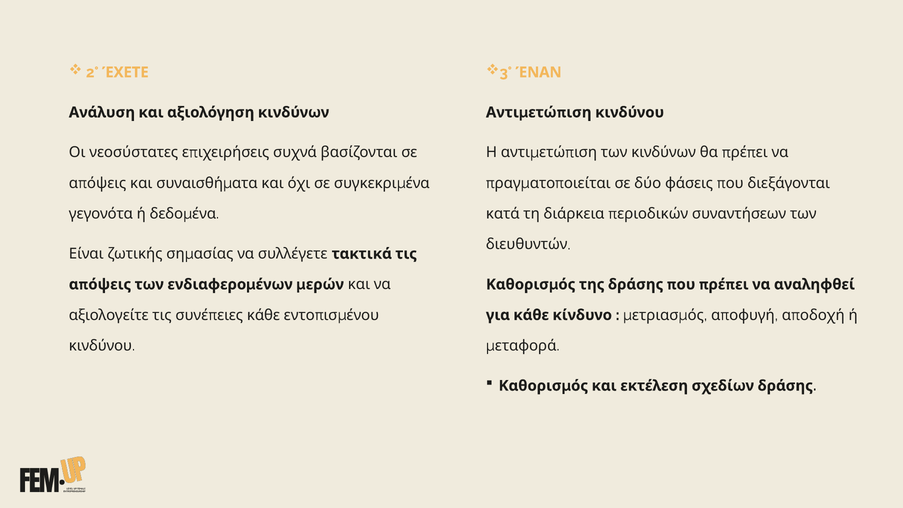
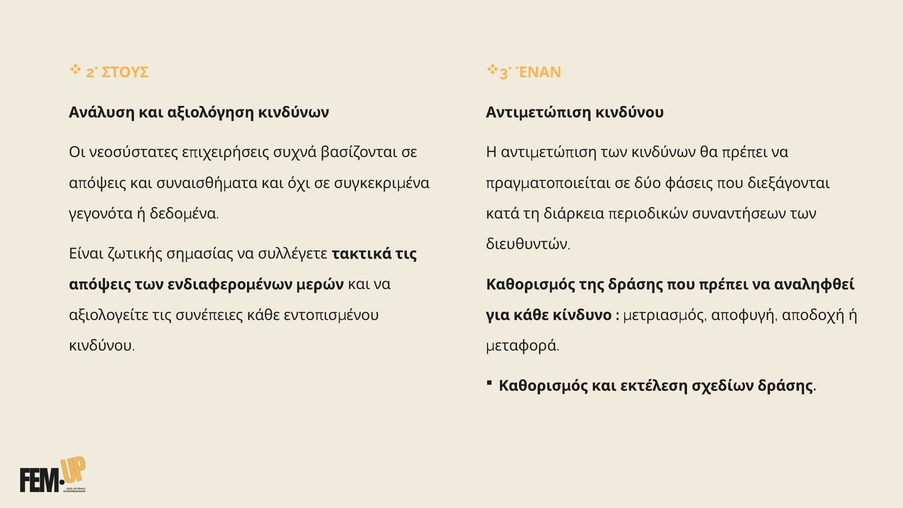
ΈΧΕΤΕ: ΈΧΕΤΕ -> ΣΤΟΥΣ (125, 72)
